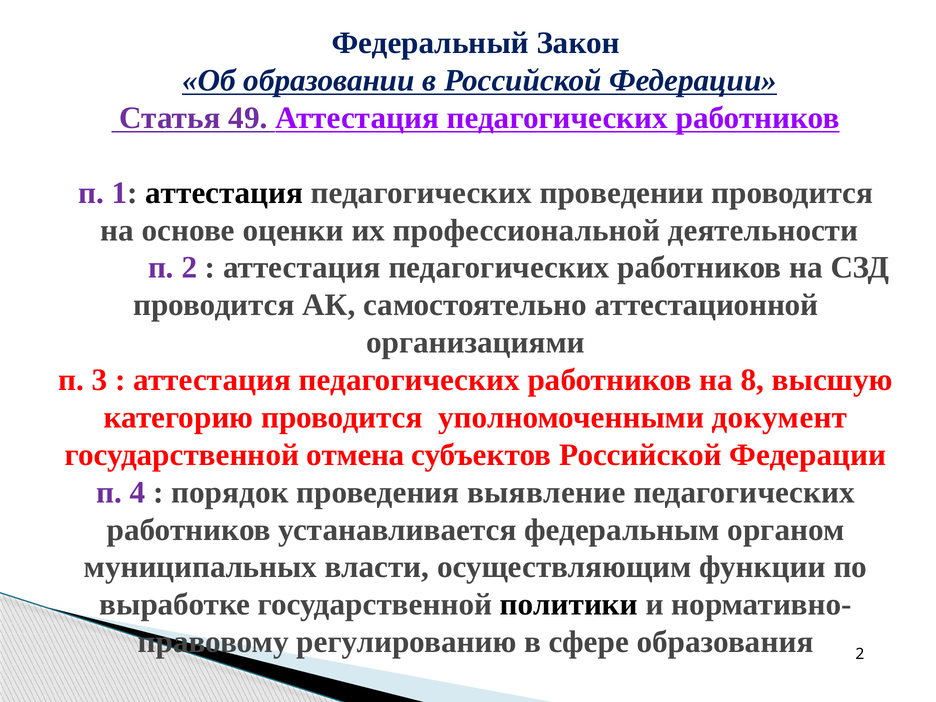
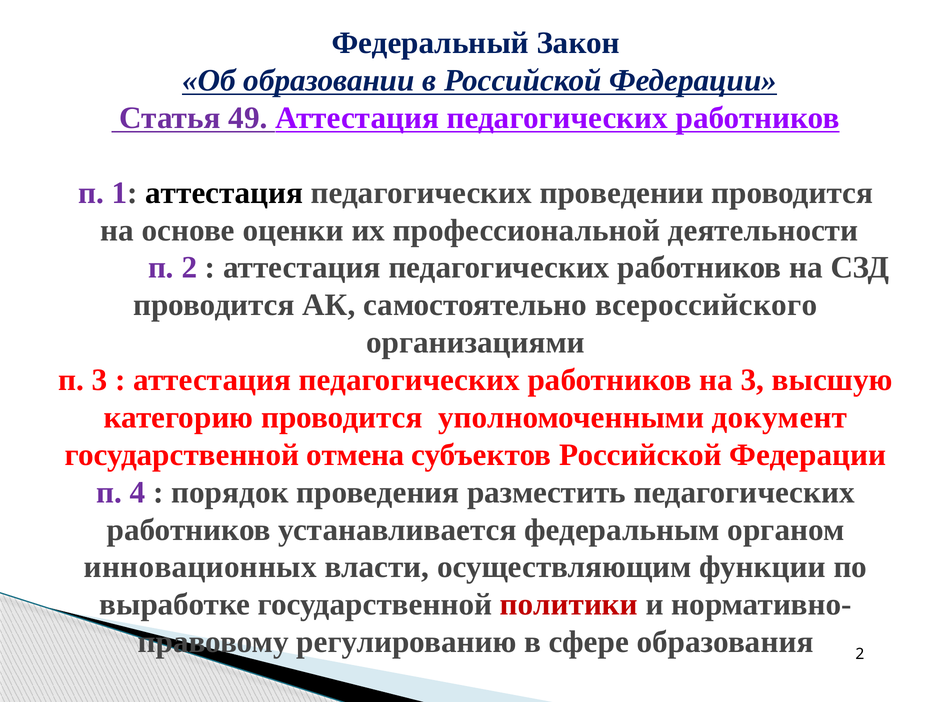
аттестационной: аттестационной -> всероссийского (706, 305)
на 8: 8 -> 3 (752, 380)
выявление: выявление -> разместить (546, 492)
муниципальных: муниципальных -> инновационных (200, 567)
политики colour: black -> red (569, 605)
